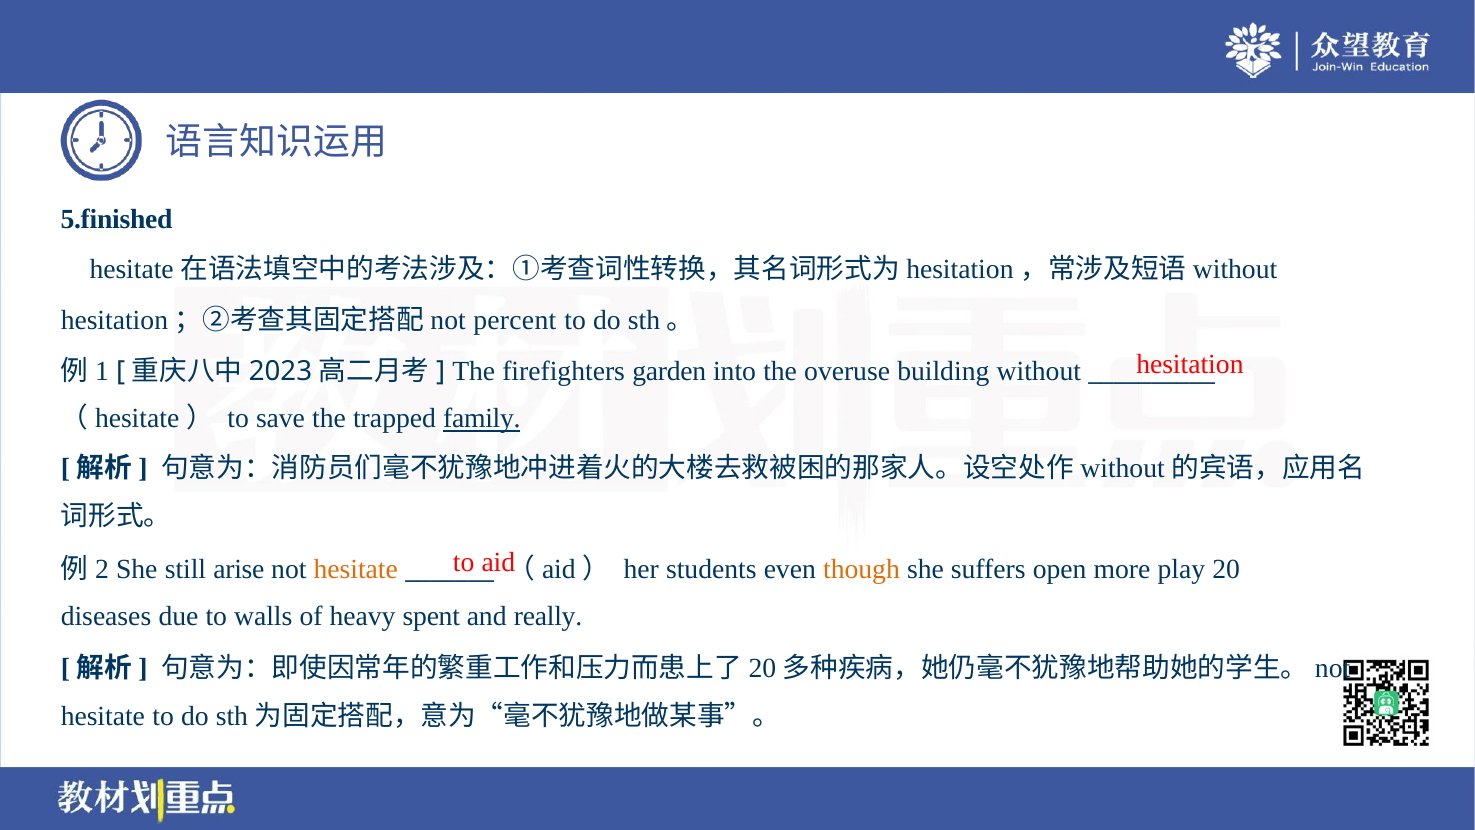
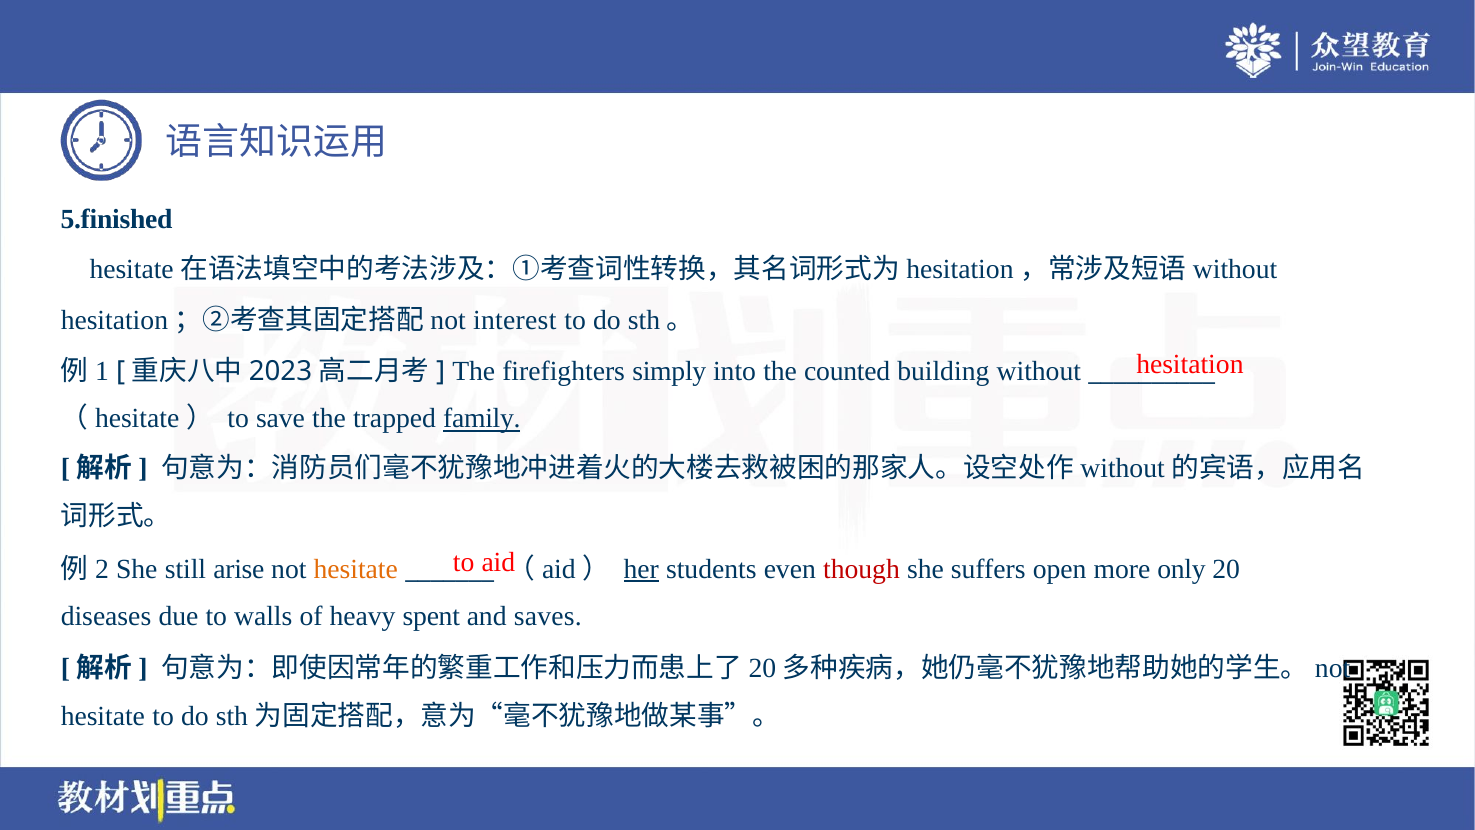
percent: percent -> interest (515, 320)
garden: garden -> simply (669, 371)
overuse: overuse -> counted (847, 371)
her underline: none -> present (641, 569)
though colour: orange -> red (862, 569)
play: play -> only (1182, 569)
really: really -> saves (548, 616)
